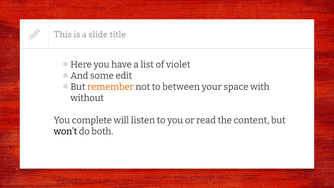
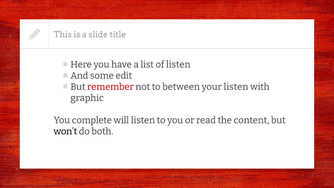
of violet: violet -> listen (178, 64)
remember colour: orange -> red (110, 87)
your space: space -> listen (236, 87)
without: without -> graphic (87, 98)
